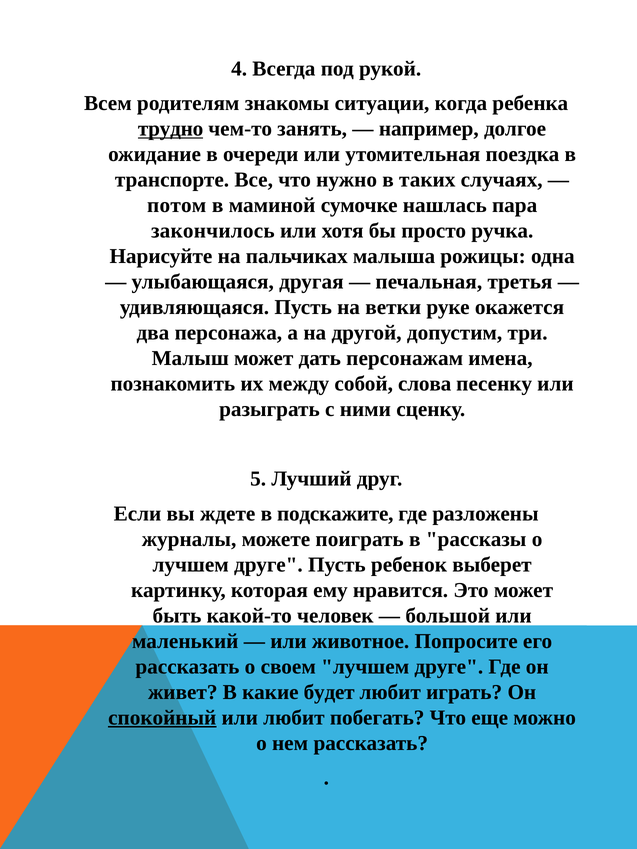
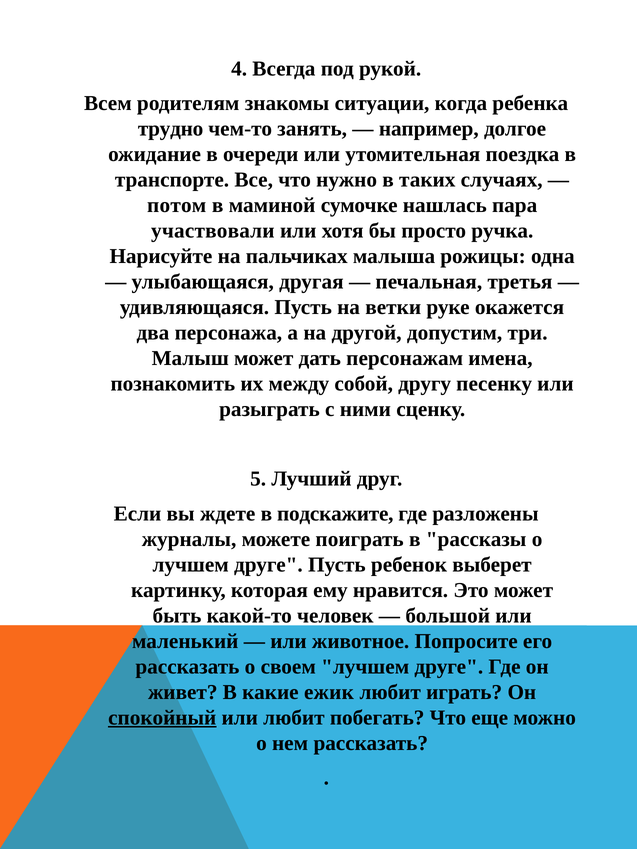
трудно underline: present -> none (171, 129)
закончилось: закончилось -> участвовали (213, 231)
слова: слова -> другу (425, 384)
будет: будет -> ежик (329, 692)
